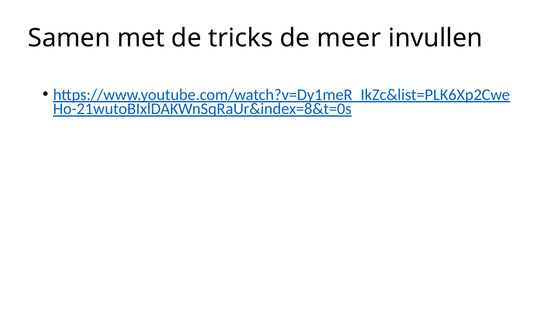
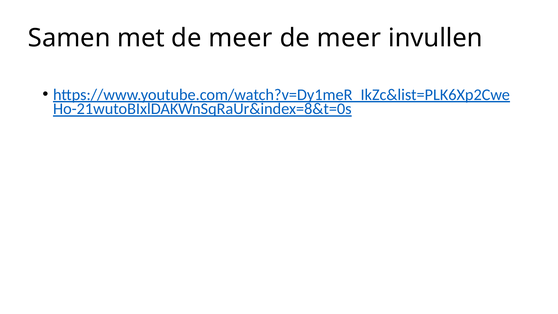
met de tricks: tricks -> meer (240, 38)
